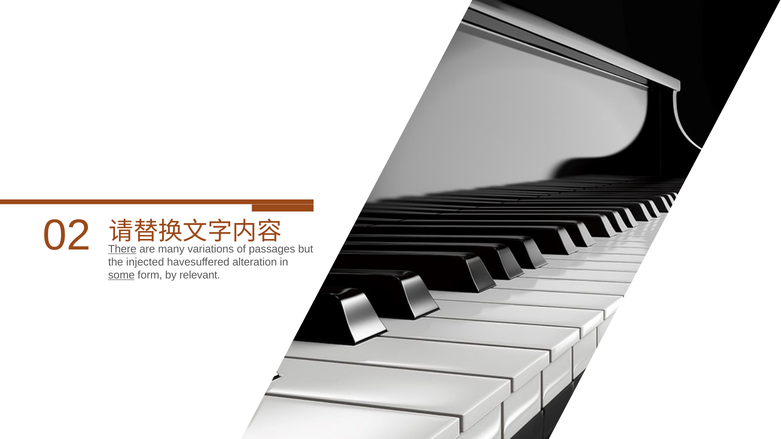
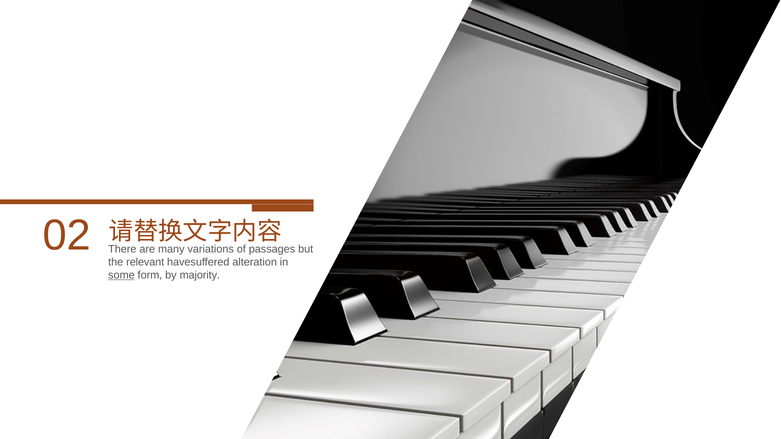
There underline: present -> none (122, 249)
injected: injected -> relevant (145, 262)
relevant: relevant -> majority (200, 275)
